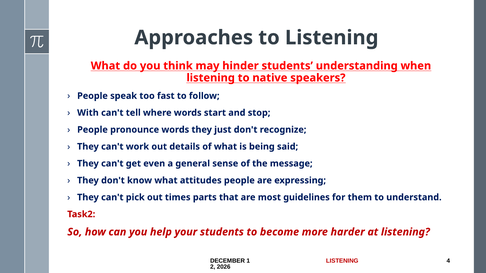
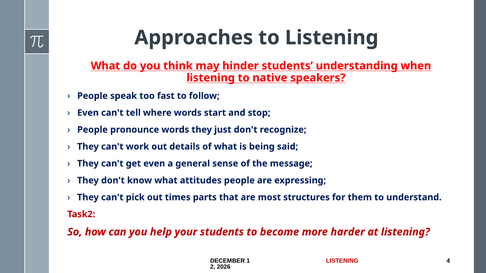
With: With -> Even (88, 113)
guidelines: guidelines -> structures (307, 198)
